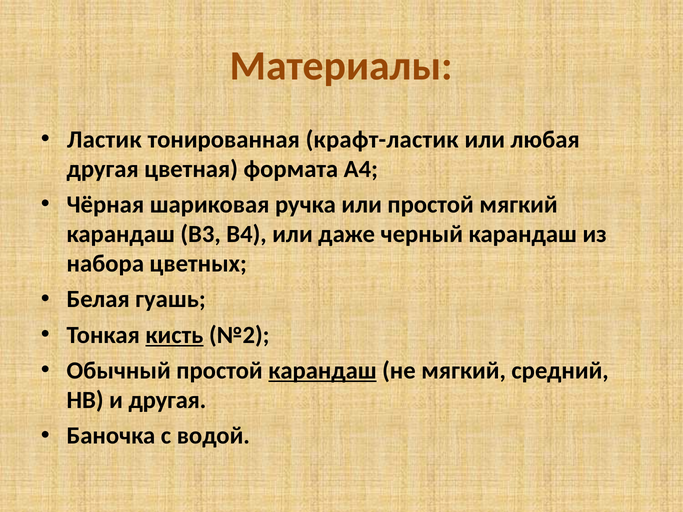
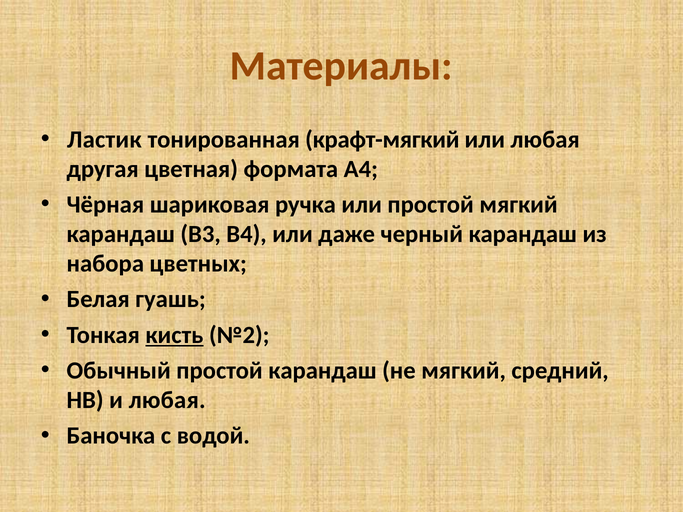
крафт-ластик: крафт-ластик -> крафт-мягкий (382, 139)
карандаш underline: present -> none (322, 371)
и другая: другая -> любая (167, 400)
